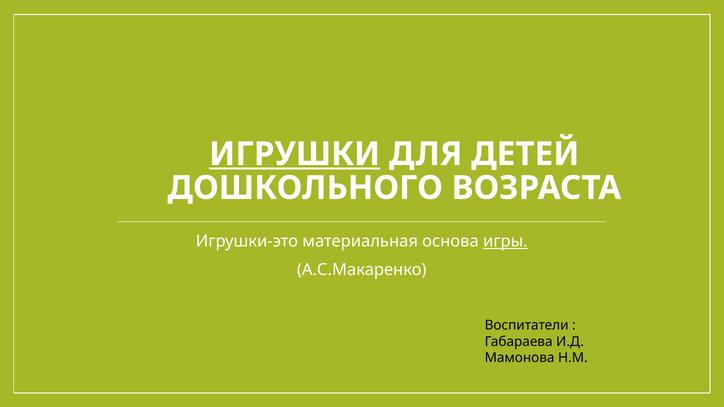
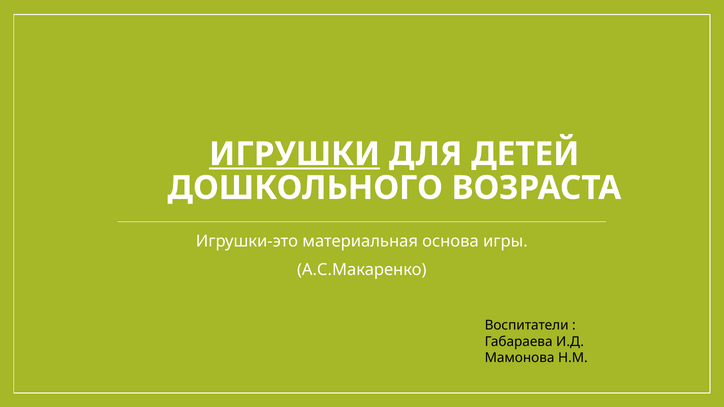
игры underline: present -> none (505, 241)
